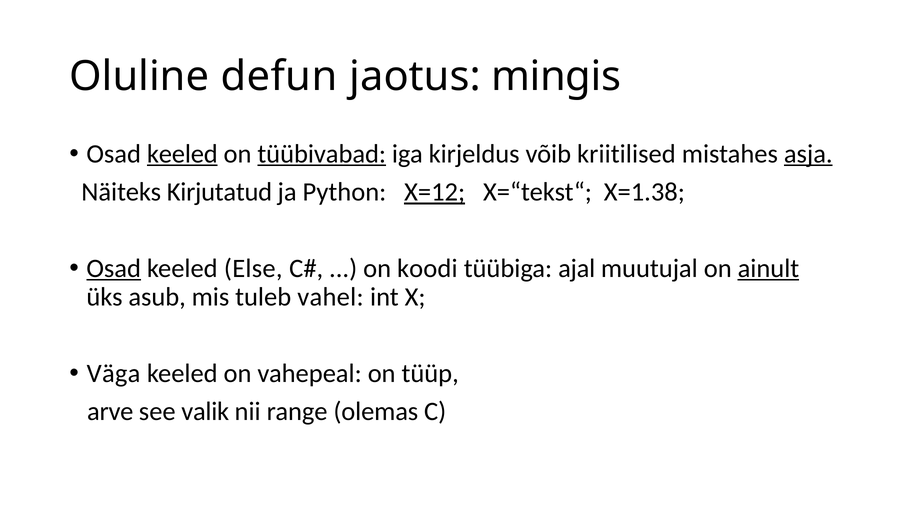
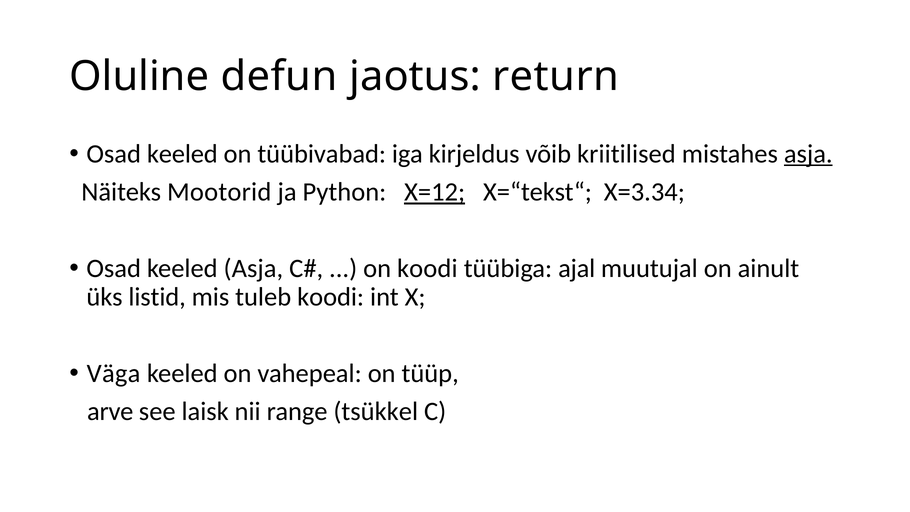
mingis: mingis -> return (556, 76)
keeled underline: present -> none (182, 154)
tüübivabad underline: present -> none (322, 154)
Kirjutatud: Kirjutatud -> Mootorid (219, 192)
X=1.38: X=1.38 -> X=3.34 (644, 192)
Osad underline: present -> none (114, 268)
keeled Else: Else -> Asja (253, 268)
ainult underline: present -> none (768, 268)
asub: asub -> listid (157, 297)
tuleb vahel: vahel -> koodi (331, 297)
valik: valik -> laisk (205, 411)
olemas: olemas -> tsükkel (376, 411)
